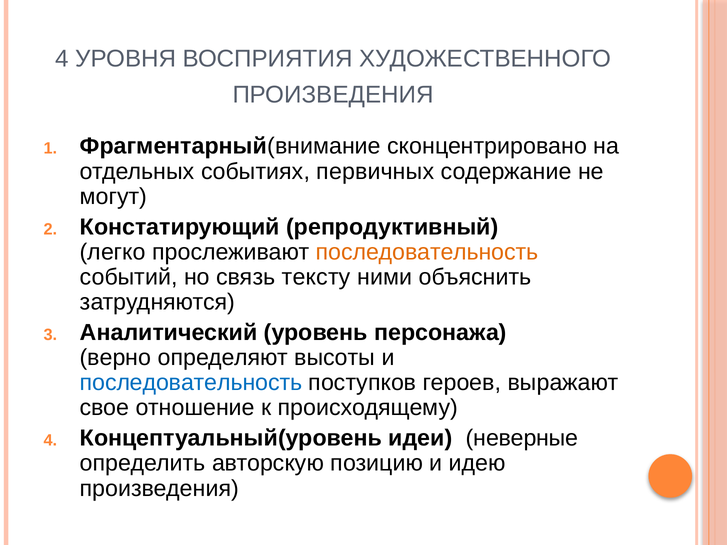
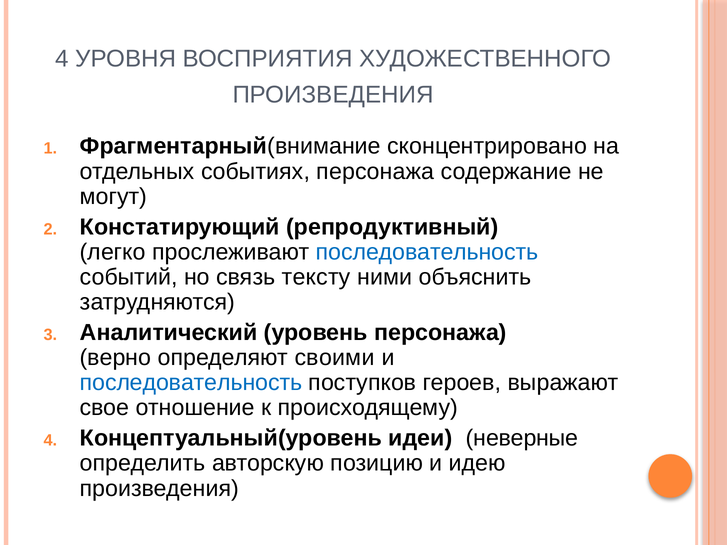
событиях первичных: первичных -> персонажа (375, 171)
последовательность colour: orange -> blue (427, 252)
высоты: высоты -> своими (335, 358)
